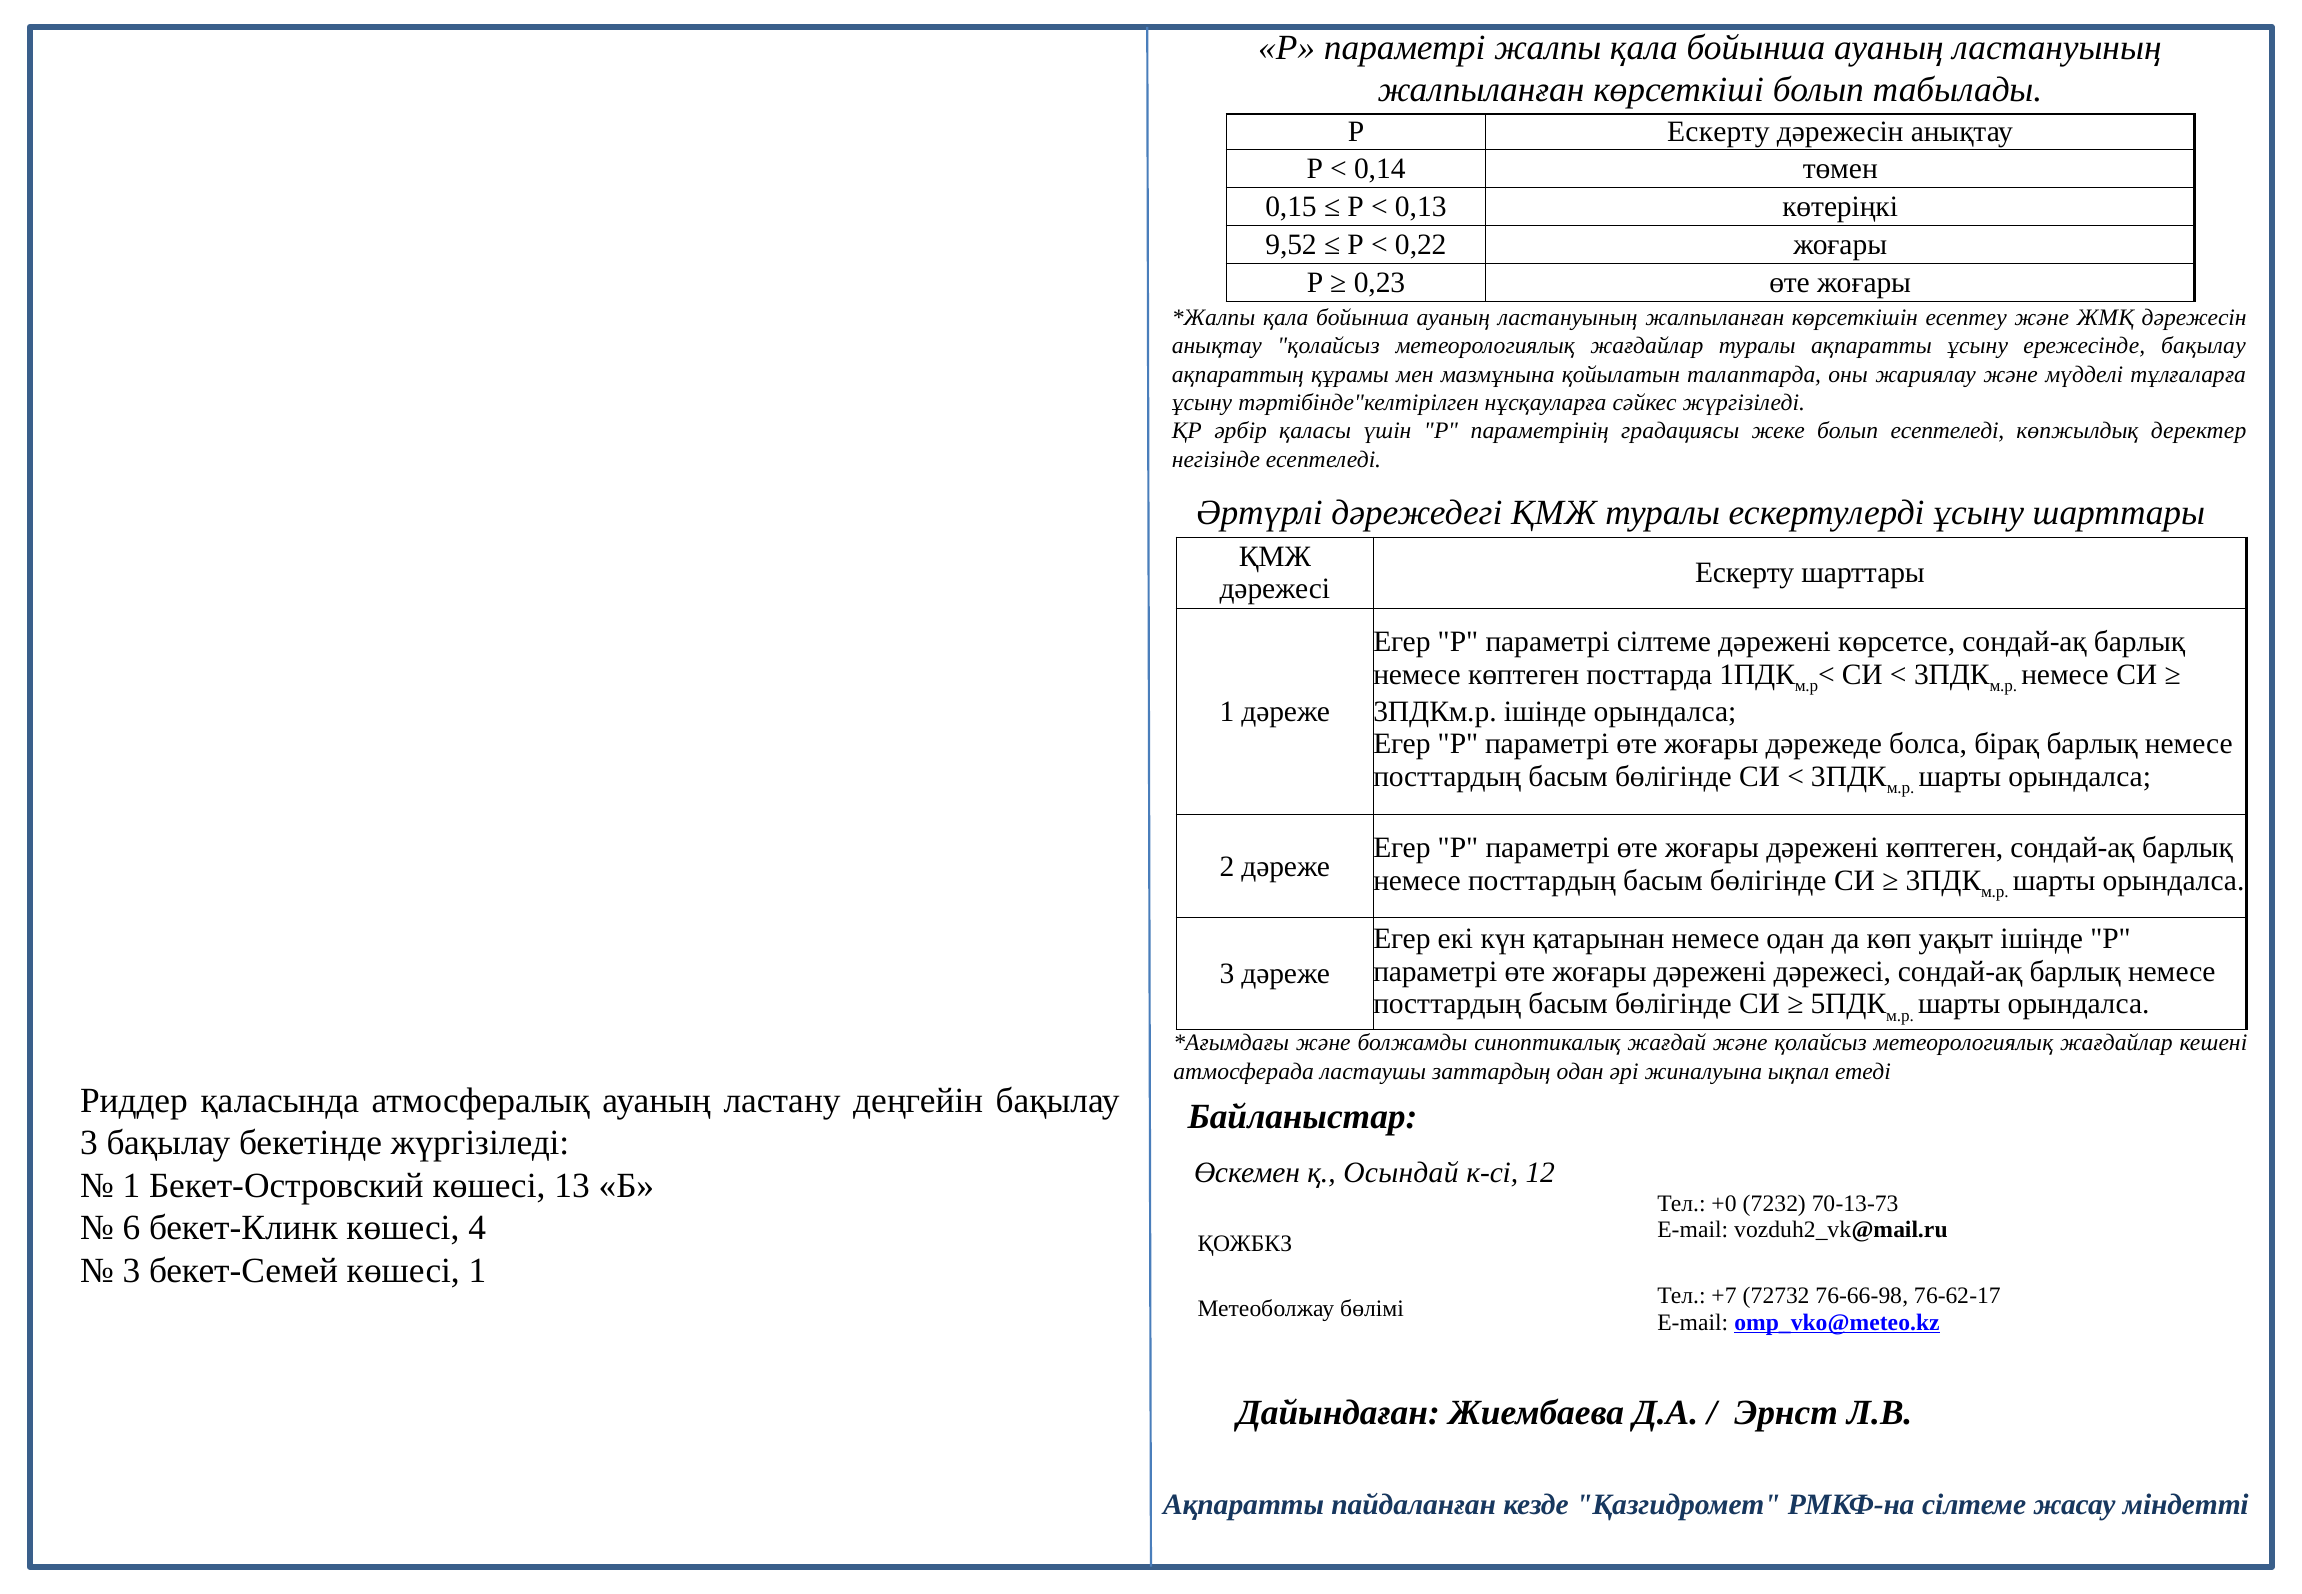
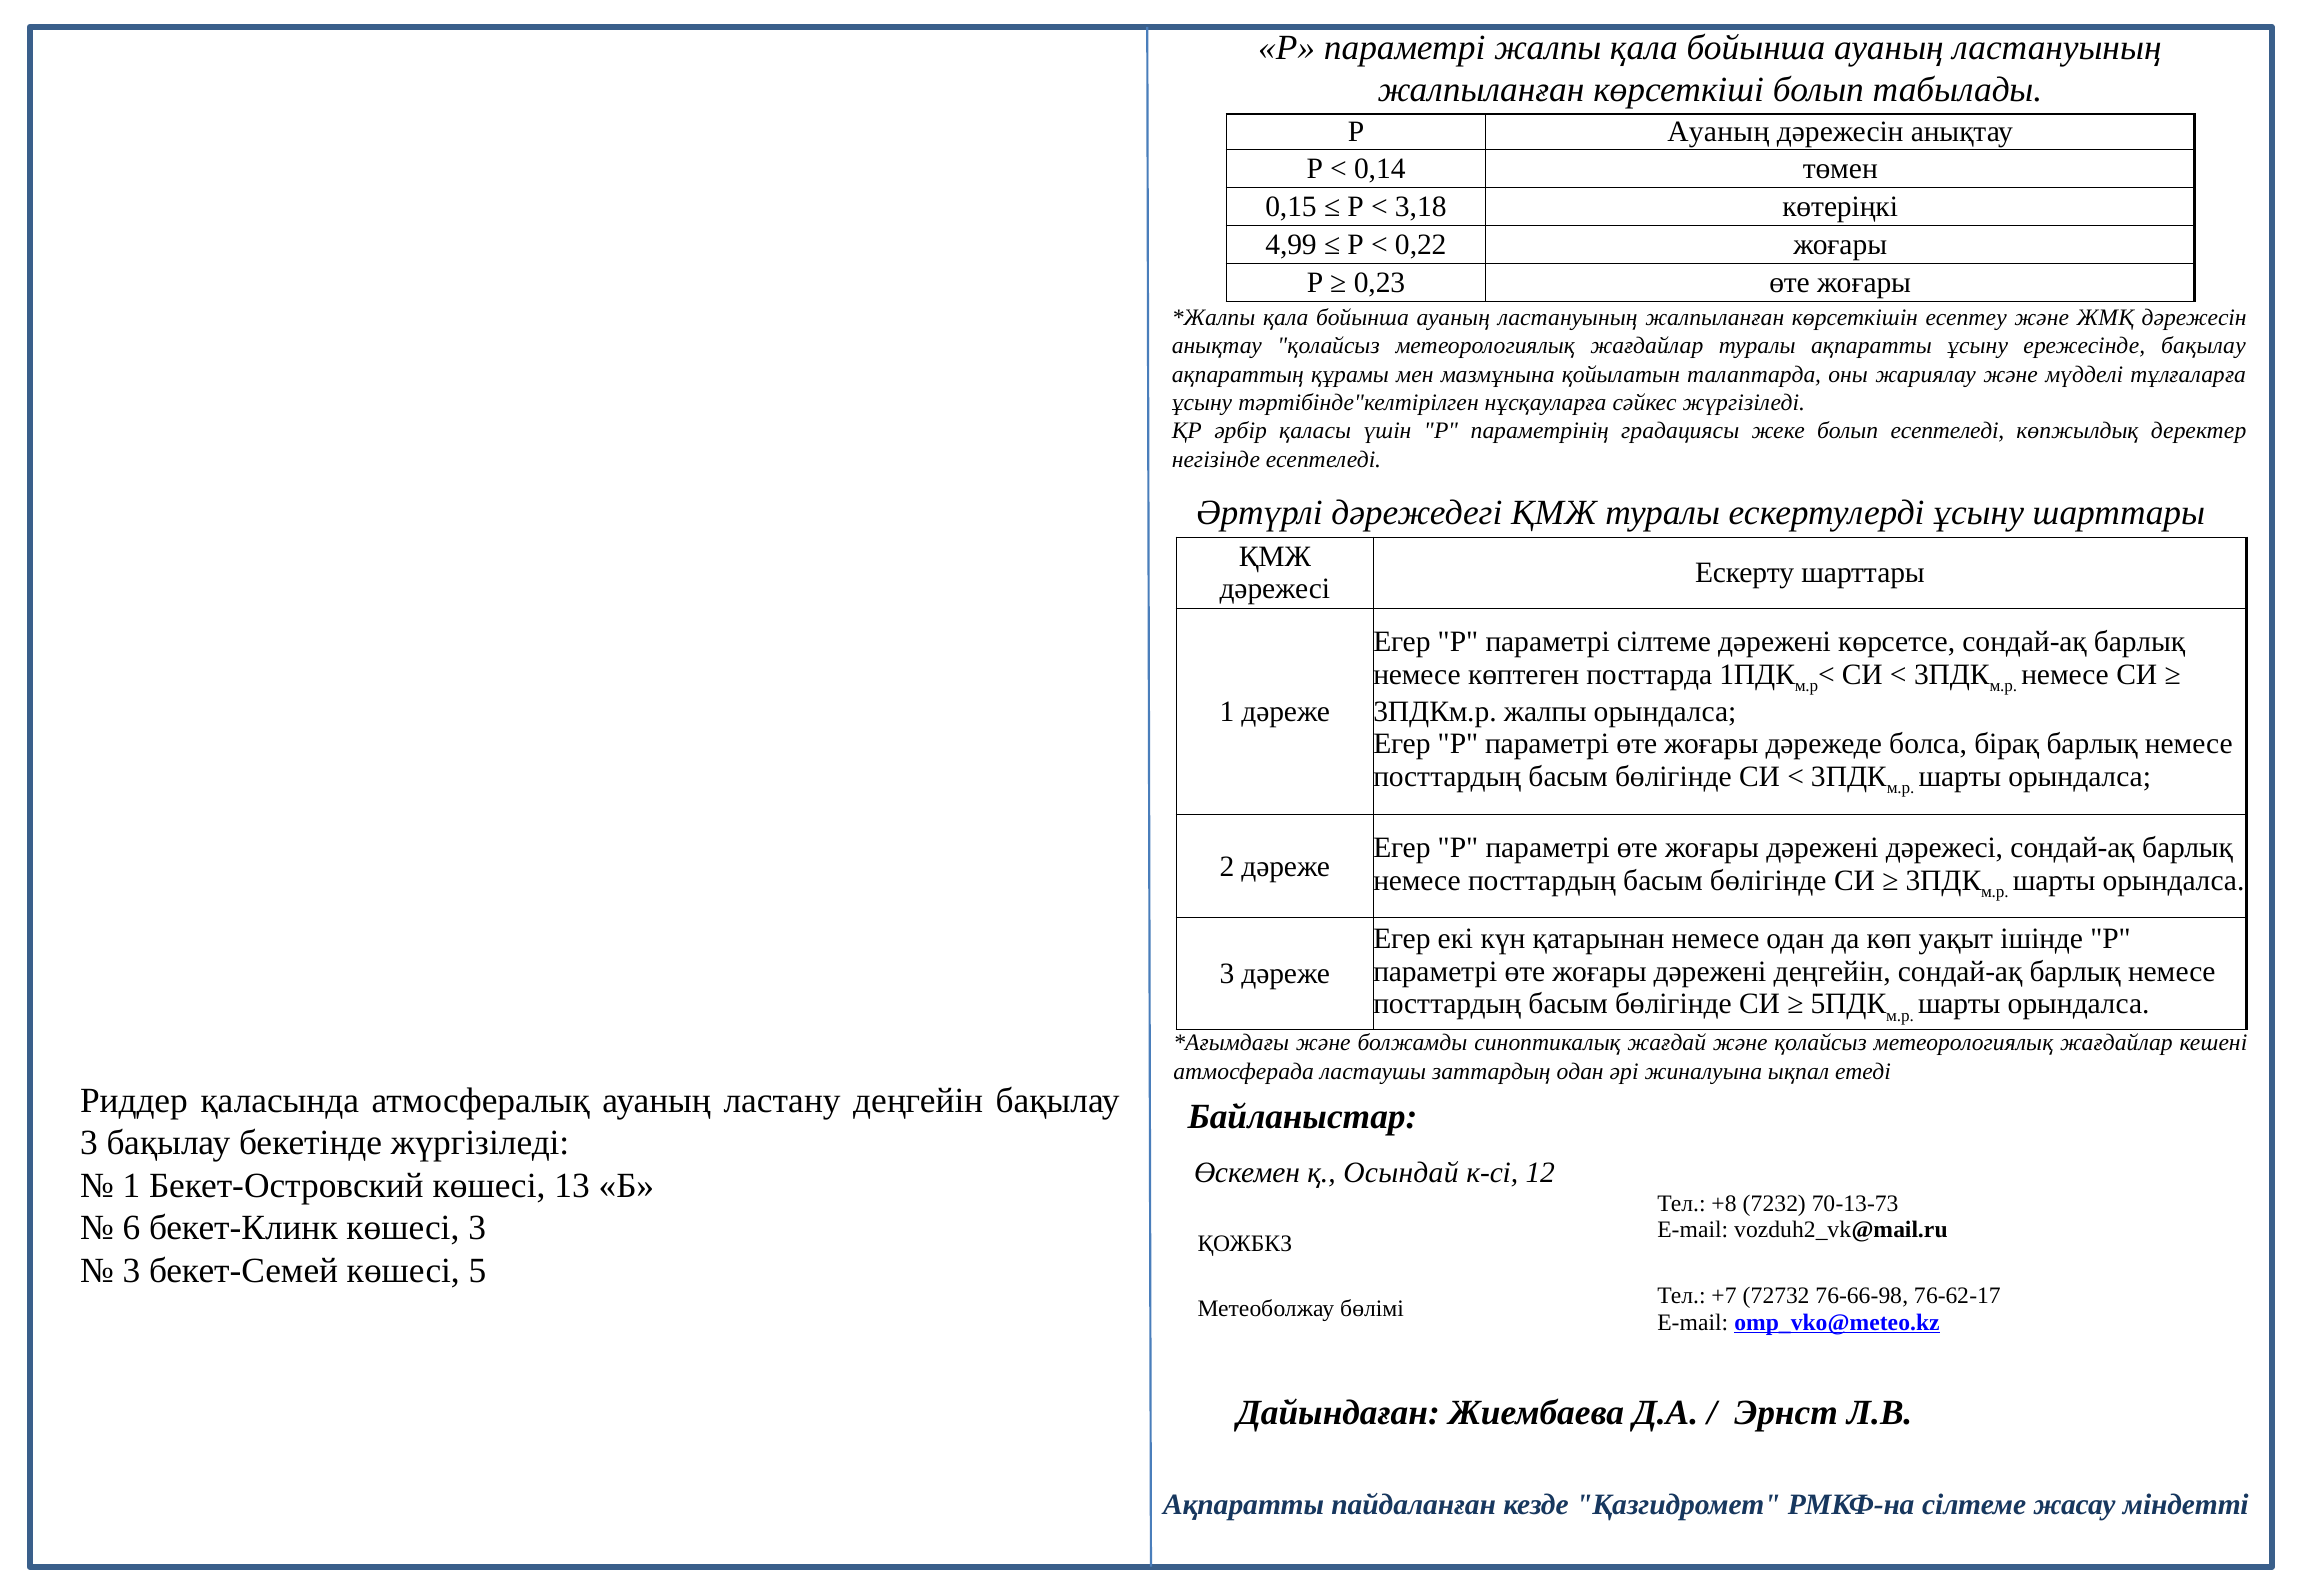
Р Ескерту: Ескерту -> Ауаның (1718, 132)
0,13: 0,13 -> 3,18 (1421, 206)
9,52: 9,52 -> 4,99 (1291, 244)
3ПДКм.р ішінде: ішінде -> жалпы (1545, 711)
дәрежені көптеген: көптеген -> дәрежесі (1945, 848)
дәрежені дәрежесі: дәрежесі -> деңгейін (1832, 971)
+0: +0 -> +8 (1724, 1204)
көшесі 4: 4 -> 3 (477, 1228)
көшесі 1: 1 -> 5 (477, 1270)
